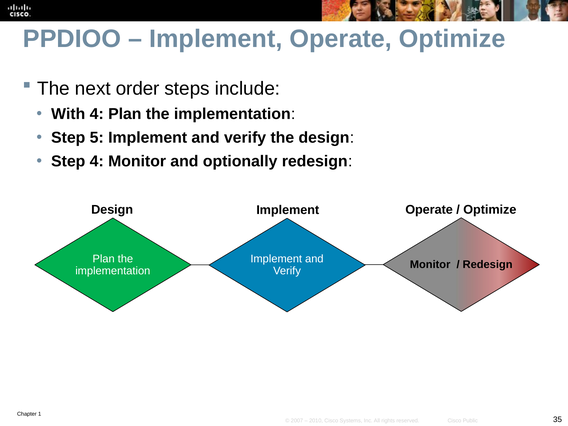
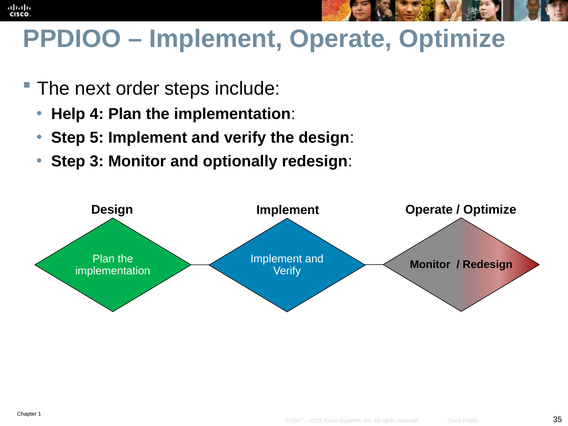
With: With -> Help (68, 114)
Step 4: 4 -> 3 (97, 161)
